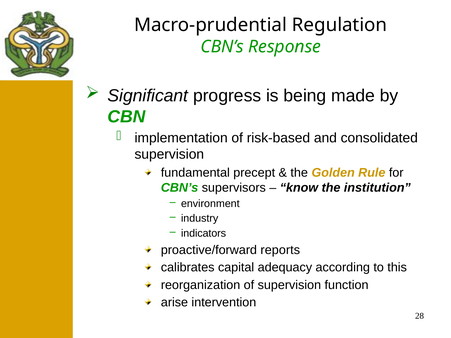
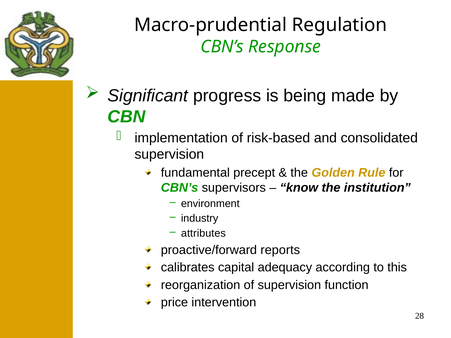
indicators: indicators -> attributes (203, 234)
arise: arise -> price (174, 303)
